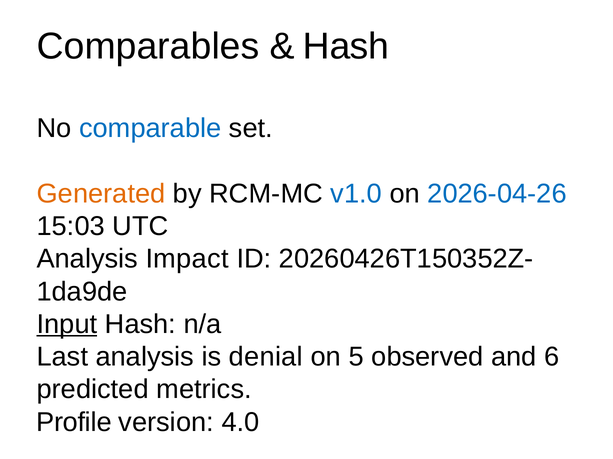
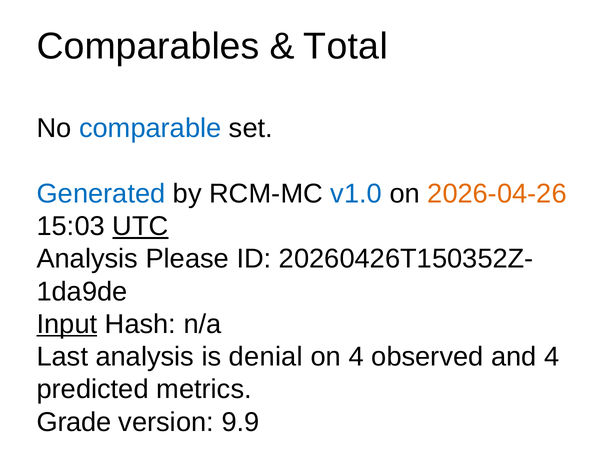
Hash: Hash -> Total (346, 47)
Generated colour: orange -> blue (101, 194)
2026-04-26 colour: blue -> orange (497, 194)
UTC underline: none -> present (140, 227)
Impact: Impact -> Please (187, 259)
on 5: 5 -> 4 (356, 357)
and 6: 6 -> 4 (552, 357)
Profile: Profile -> Grade (74, 423)
4.0: 4.0 -> 9.9 (240, 423)
